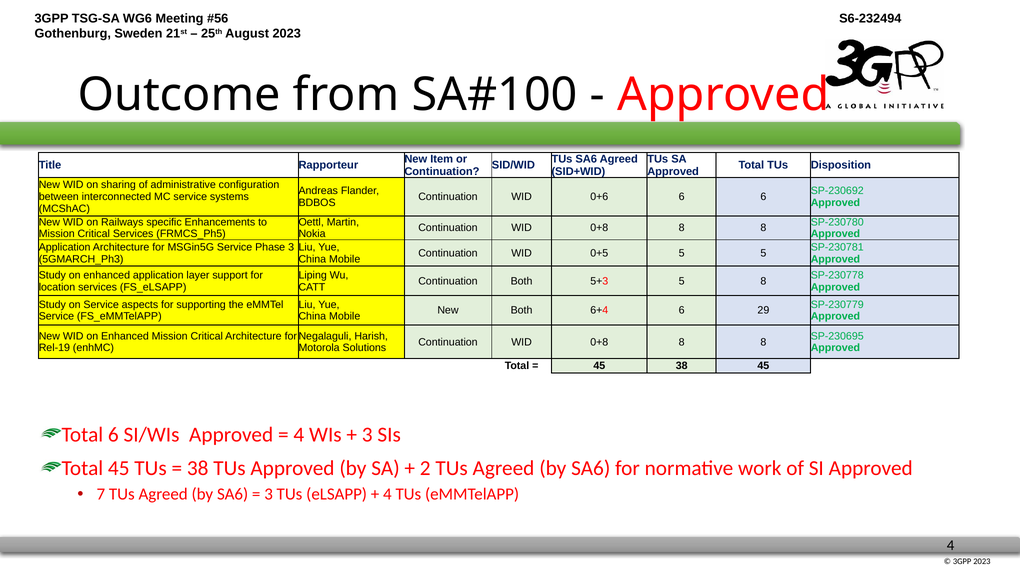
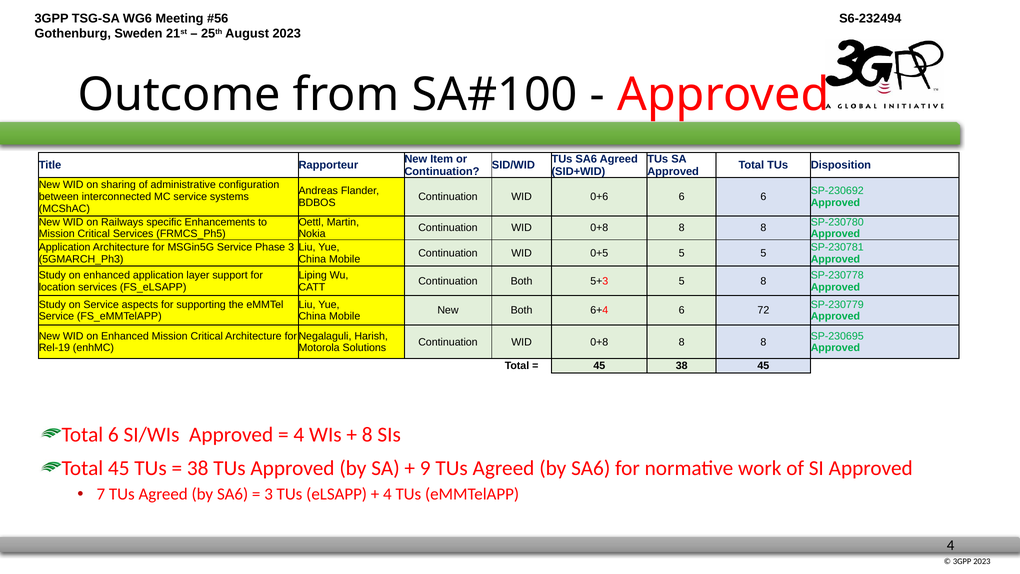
29: 29 -> 72 (763, 310)
3: 3 -> 8 (367, 434)
2: 2 -> 9 (425, 468)
